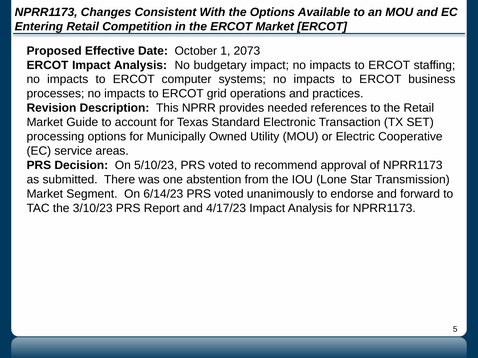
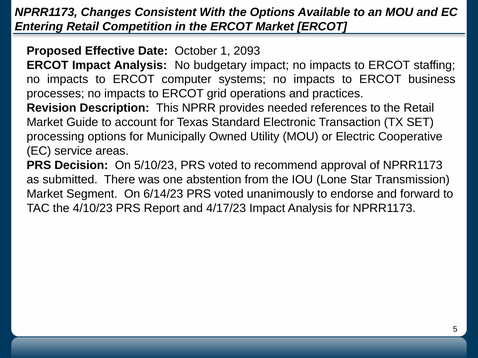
2073: 2073 -> 2093 (247, 51)
3/10/23: 3/10/23 -> 4/10/23 (93, 209)
